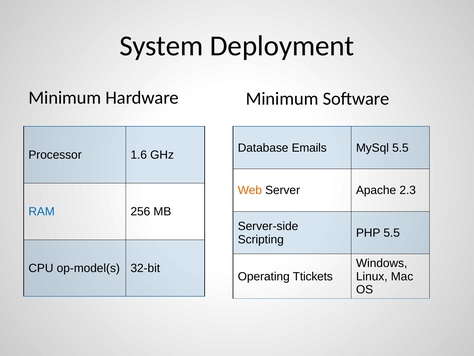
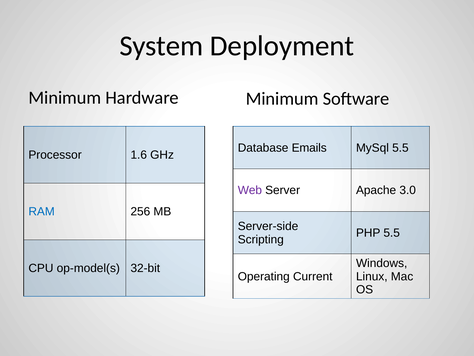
Web colour: orange -> purple (250, 190)
2.3: 2.3 -> 3.0 (408, 190)
Ttickets: Ttickets -> Current (313, 276)
